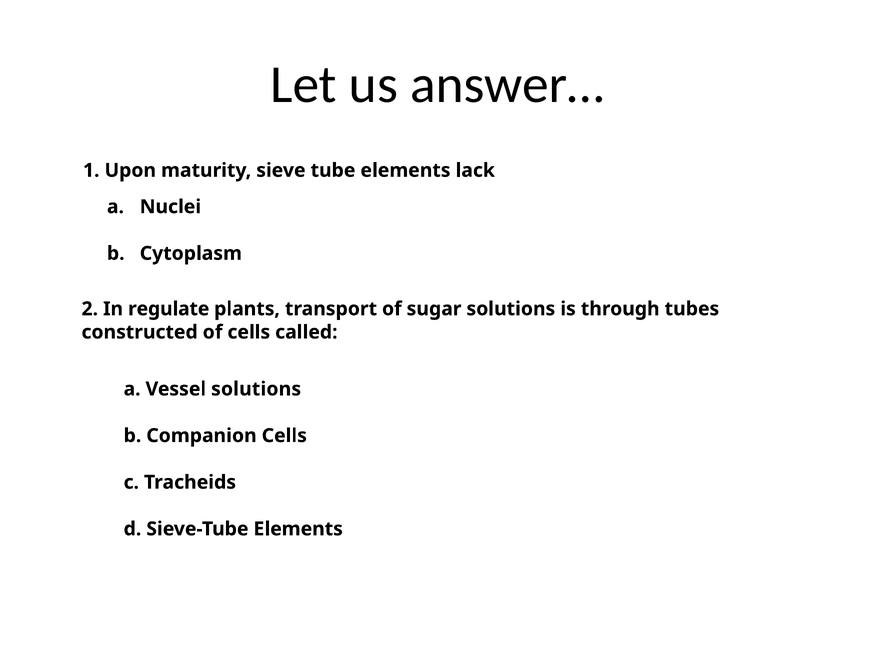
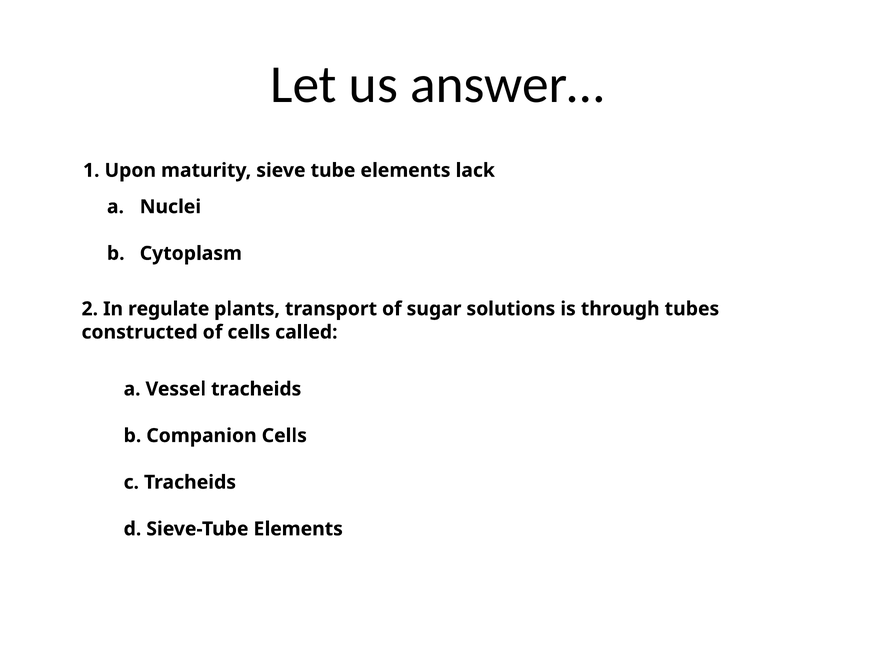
Vessel solutions: solutions -> tracheids (256, 389)
